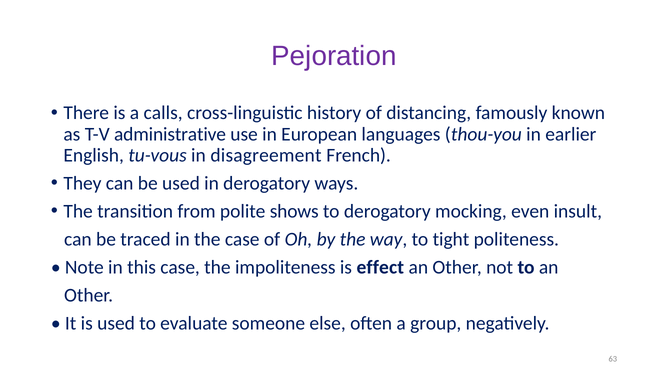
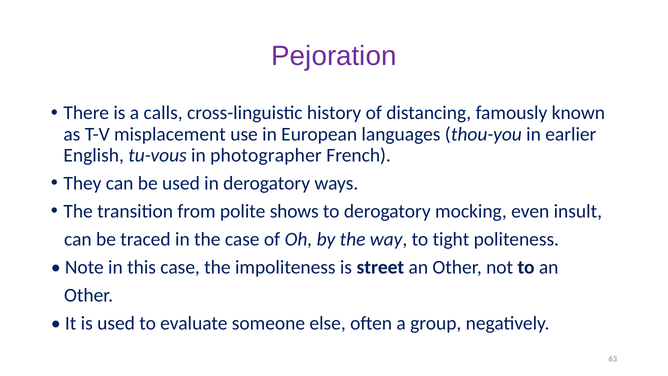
administrative: administrative -> misplacement (170, 134)
disagreement: disagreement -> photographer (266, 155)
effect: effect -> street (380, 267)
